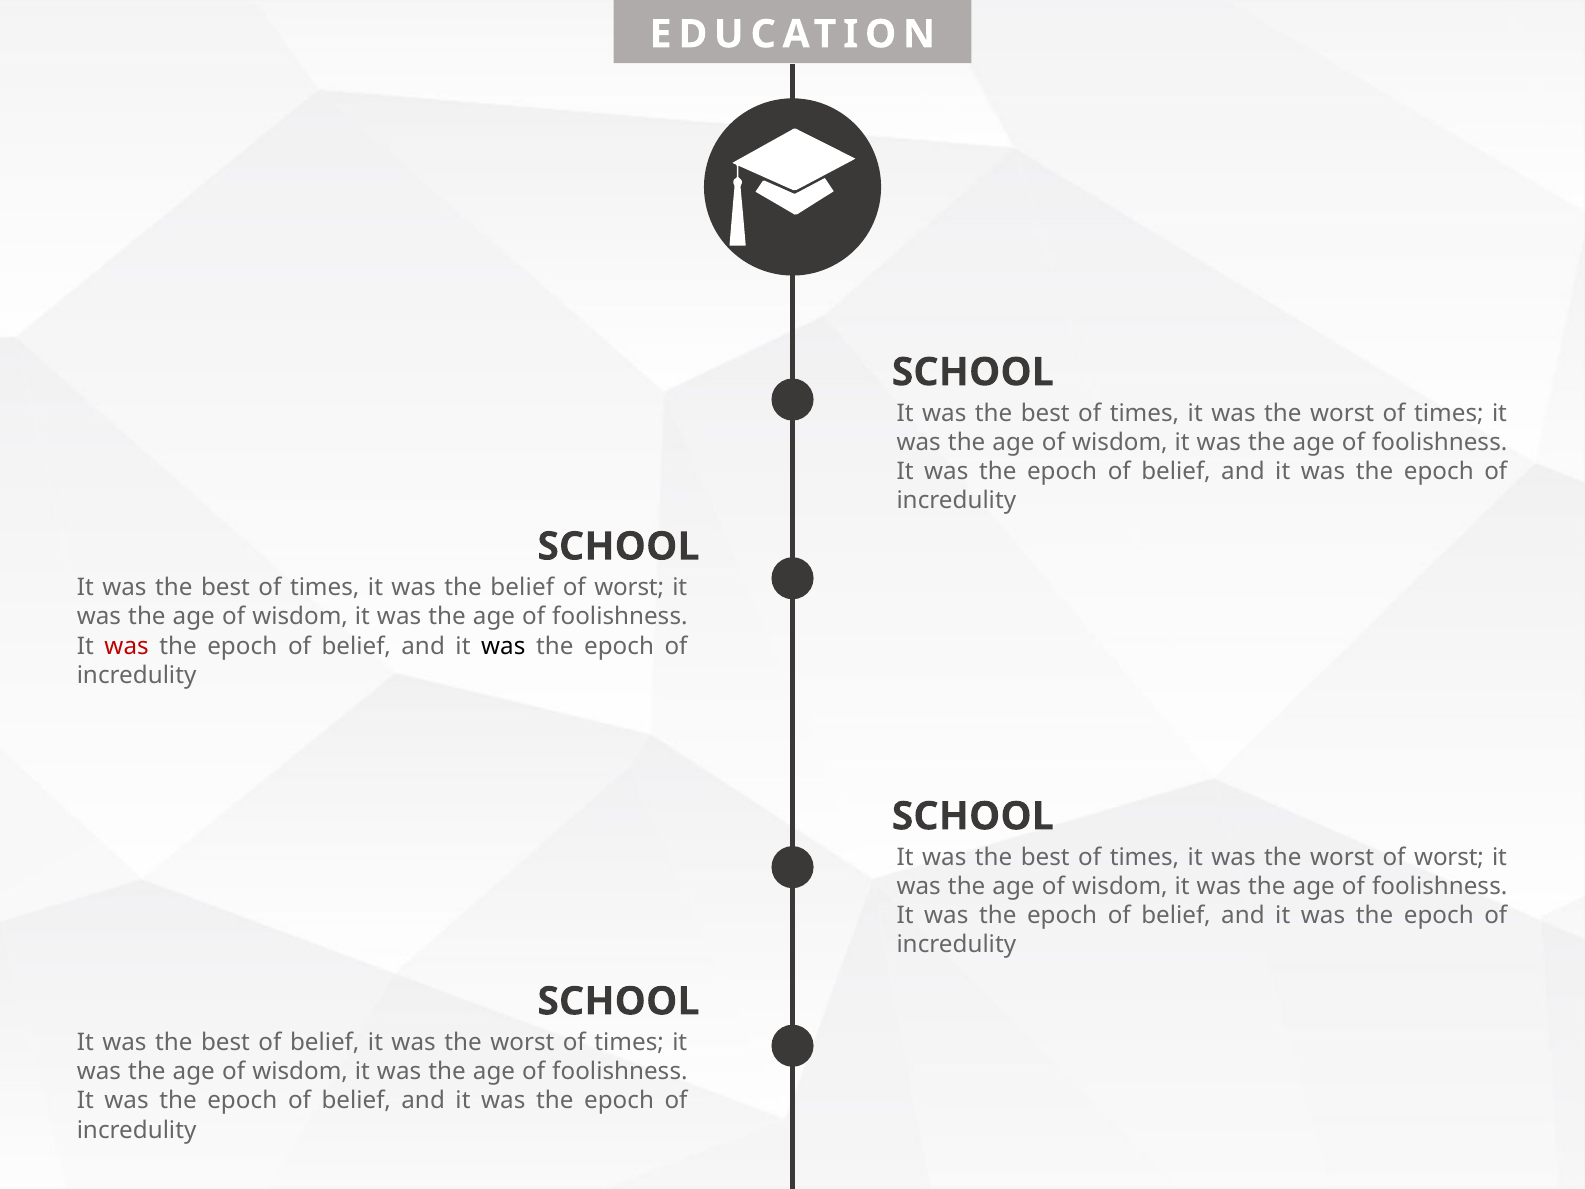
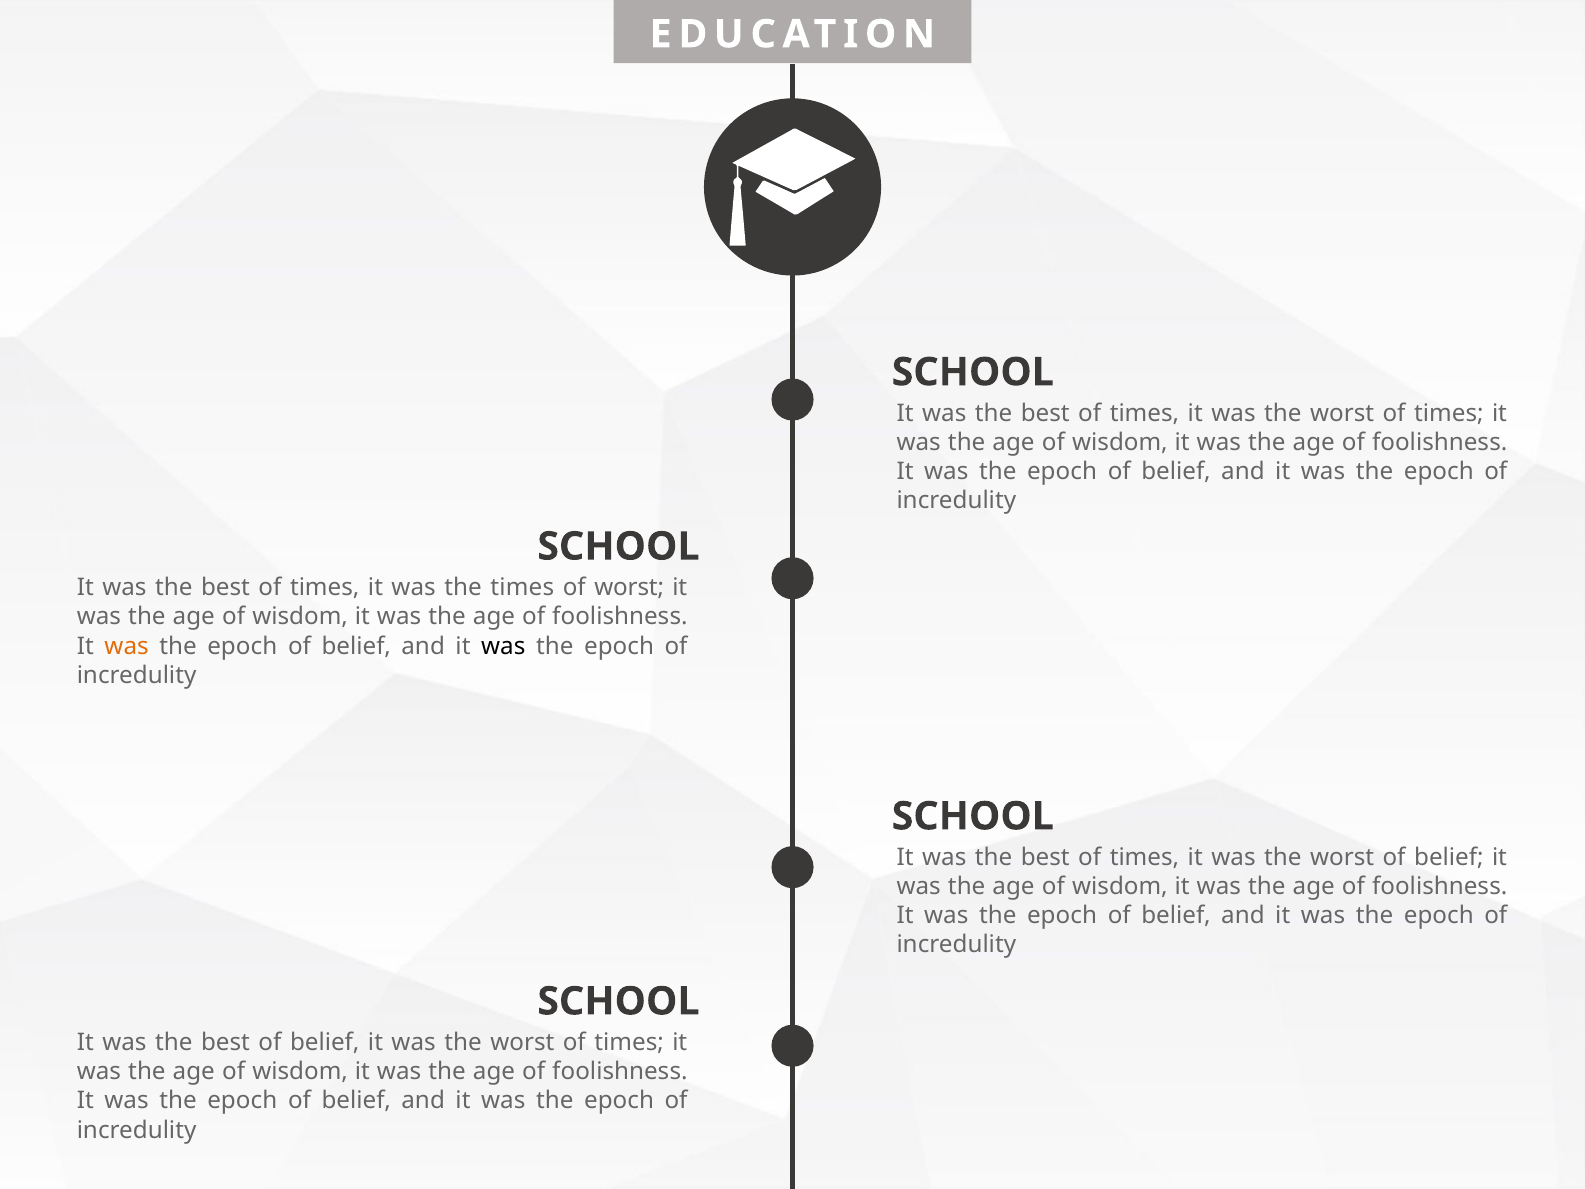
the belief: belief -> times (522, 588)
was colour: red -> orange (127, 646)
worst of worst: worst -> belief (1449, 858)
